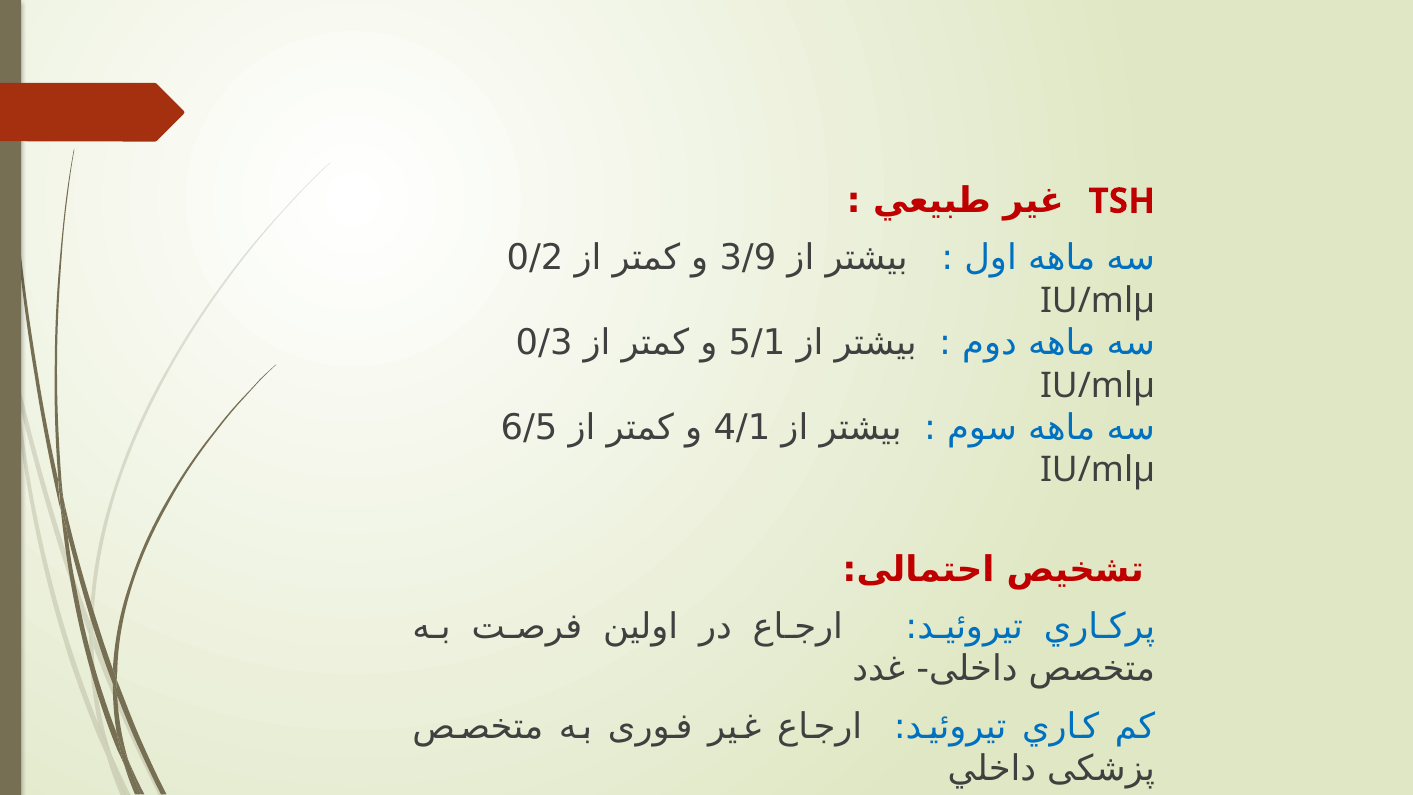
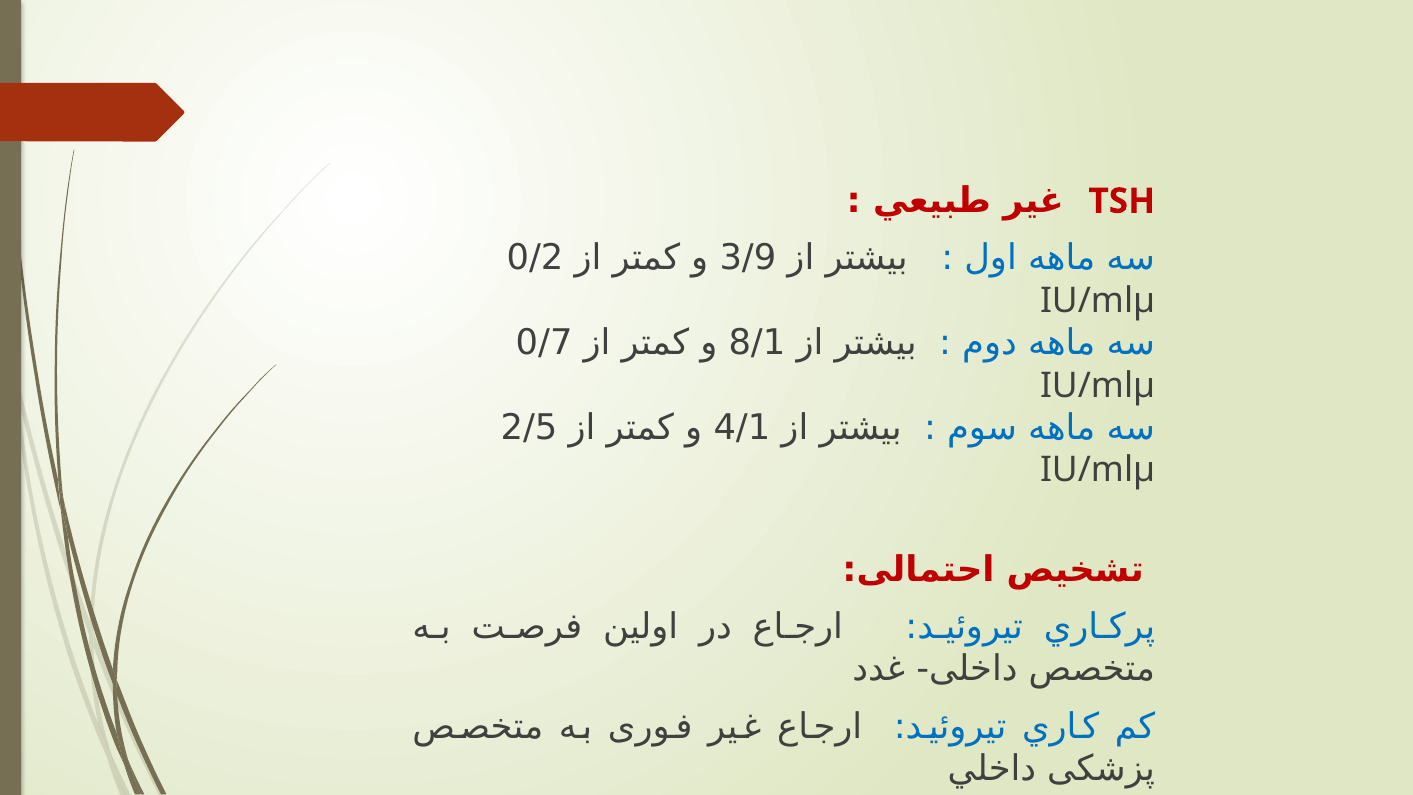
0/3: 0/3 -> 0/7 (544, 343)
5/1: 5/1 -> 8/1 (757, 343)
6/5: 6/5 -> 2/5 (529, 428)
